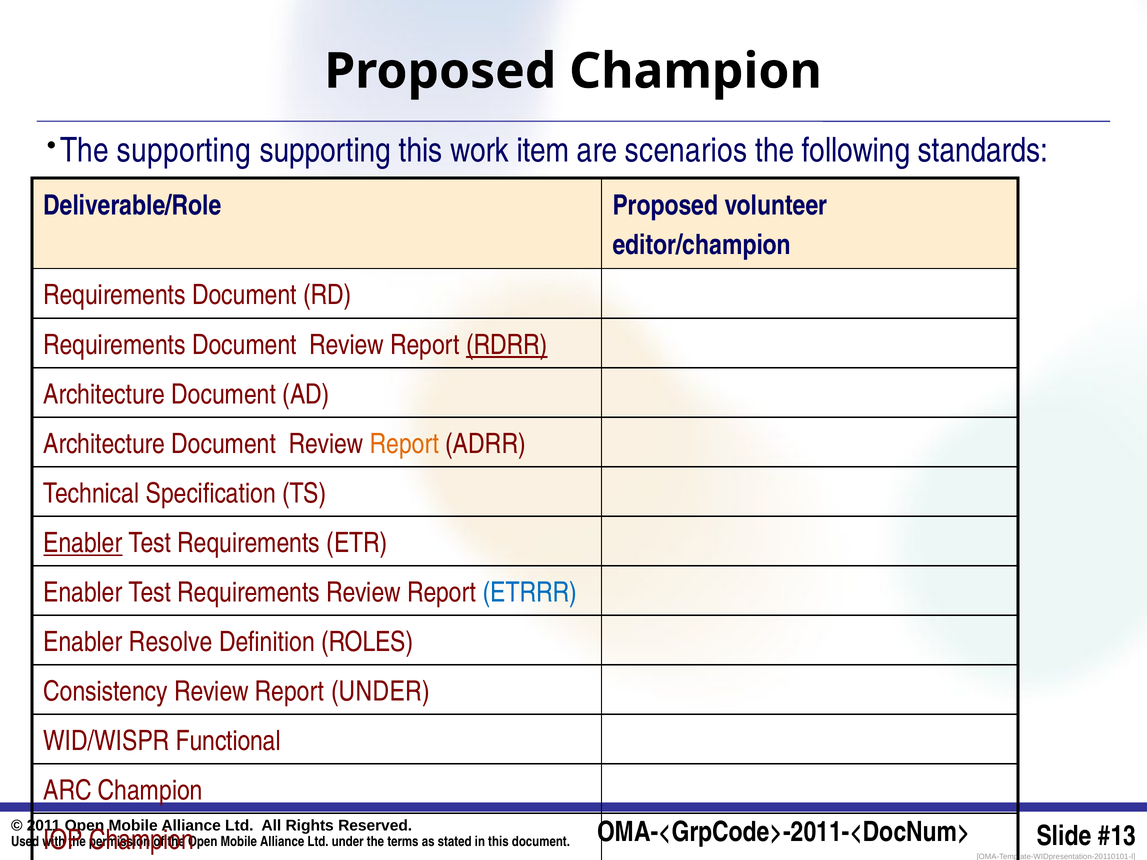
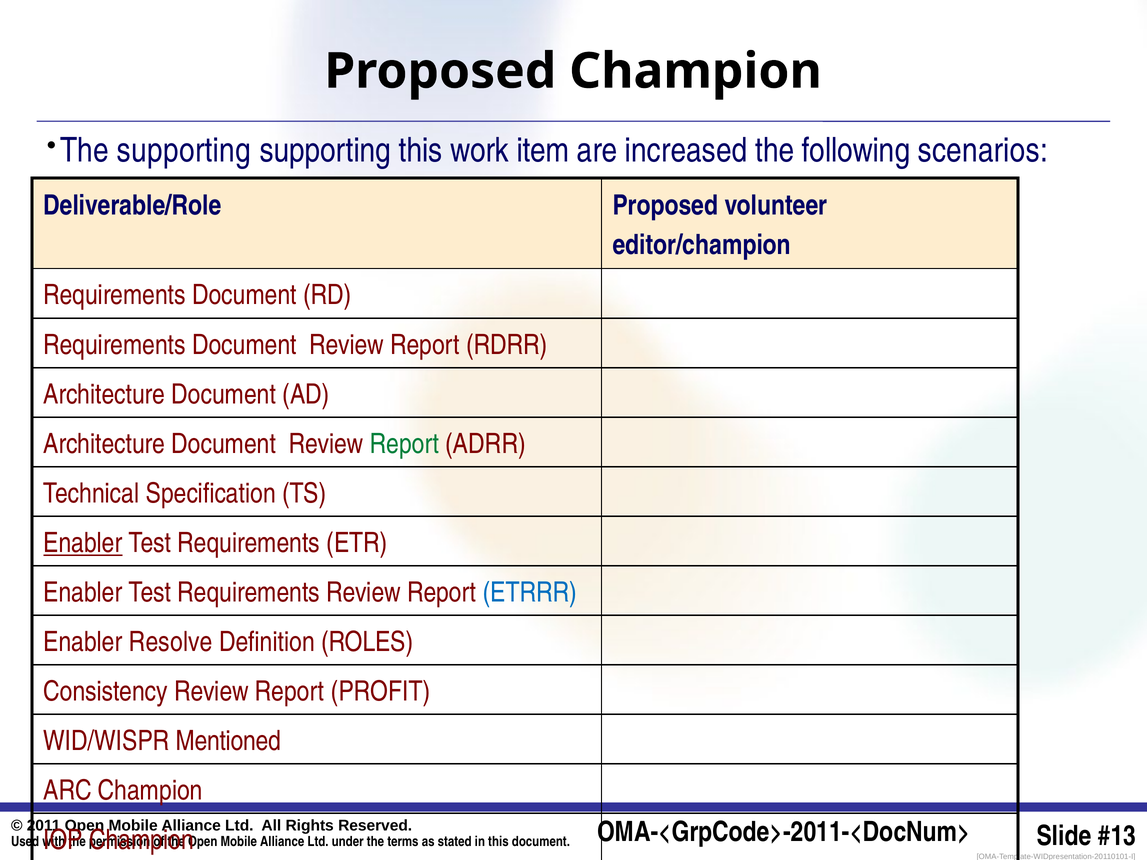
scenarios: scenarios -> increased (686, 150)
standards: standards -> scenarios (983, 150)
RDRR underline: present -> none (507, 345)
Report colour: orange -> green (404, 444)
Report UNDER: UNDER -> PROFIT (381, 692)
Functional: Functional -> Mentioned (228, 741)
